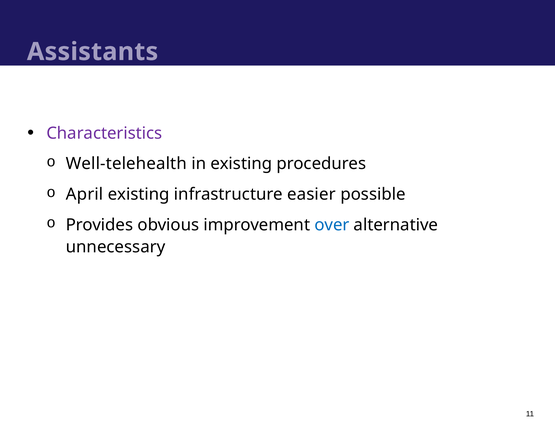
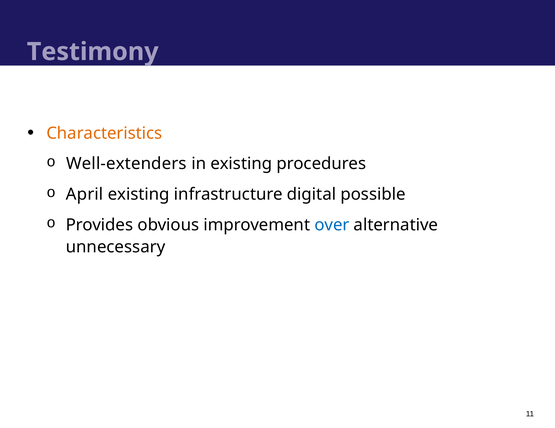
Assistants: Assistants -> Testimony (93, 52)
Characteristics colour: purple -> orange (104, 133)
Well-telehealth: Well-telehealth -> Well-extenders (126, 164)
easier: easier -> digital (312, 195)
